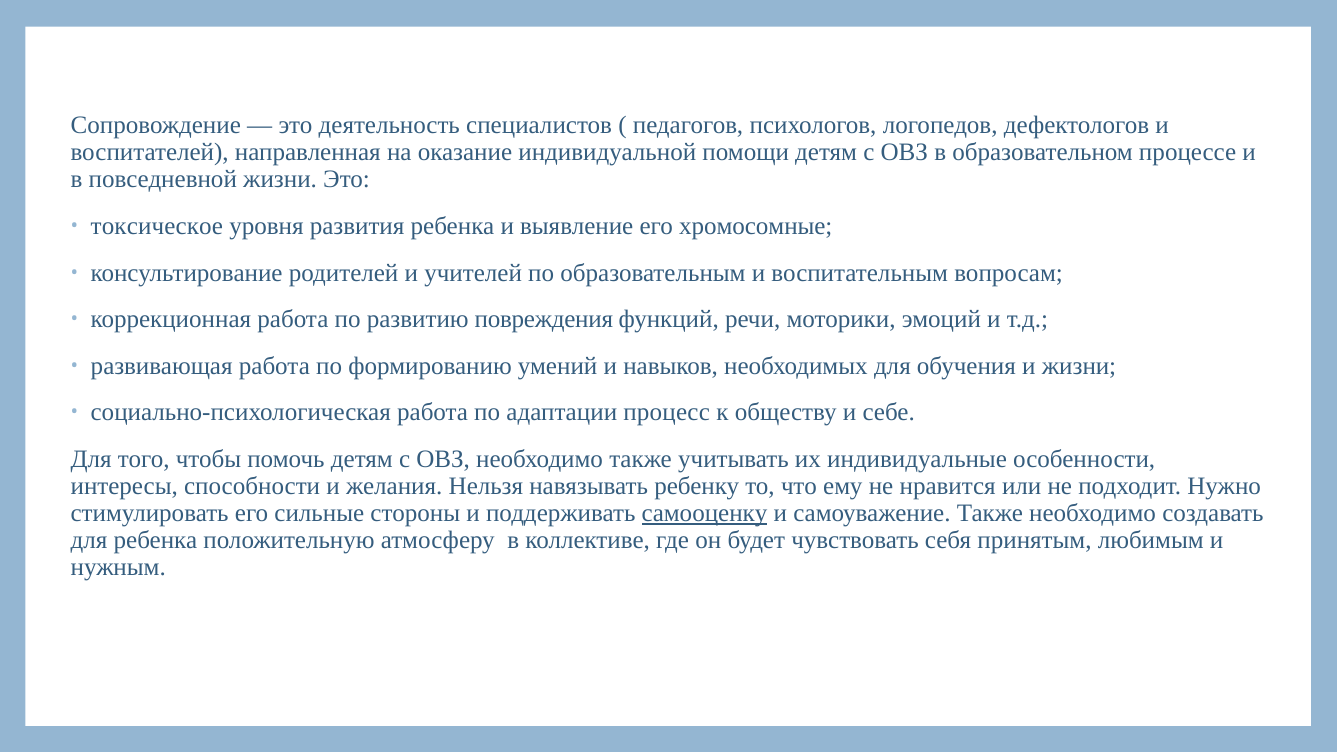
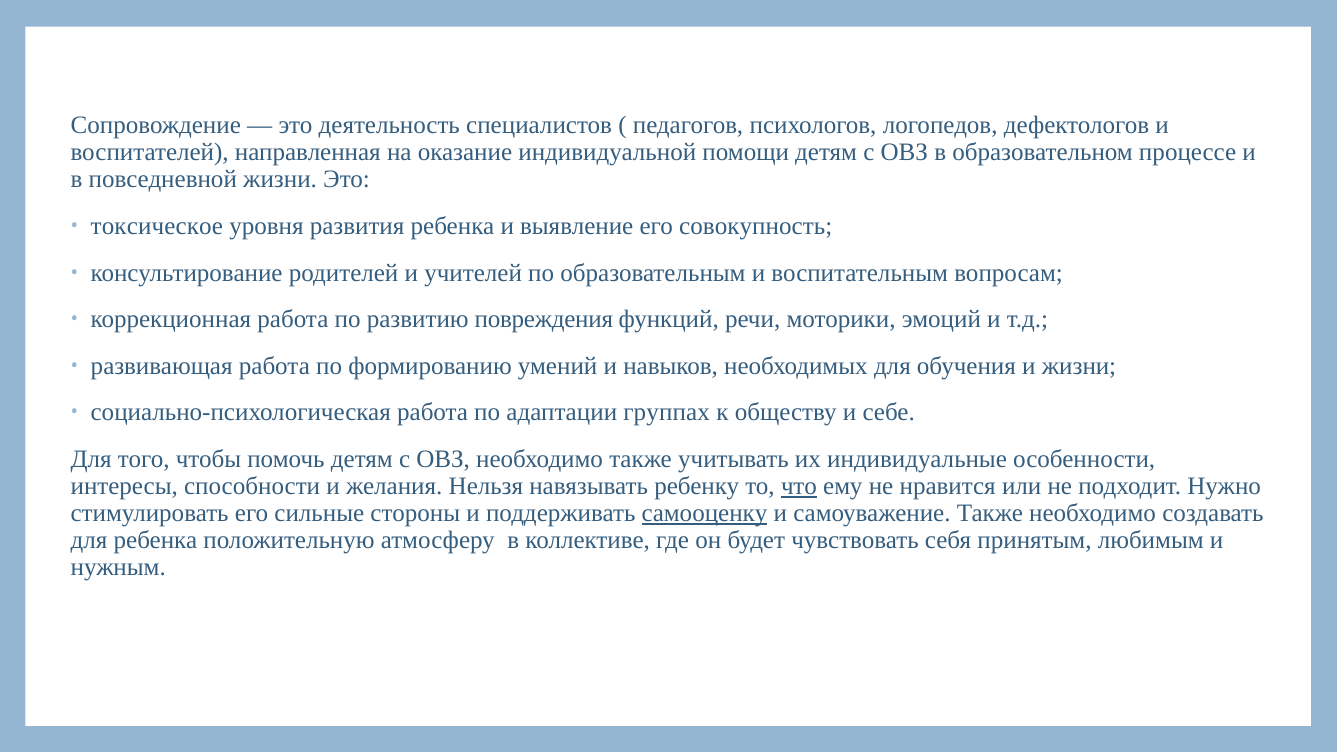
хромосомные: хромосомные -> совокупность (756, 226)
процесс: процесс -> группах (667, 413)
что underline: none -> present (799, 486)
